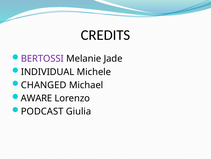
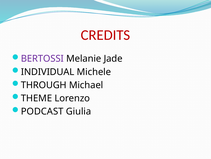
CREDITS colour: black -> red (105, 35)
CHANGED: CHANGED -> THROUGH (44, 85)
AWARE: AWARE -> THEME (36, 98)
